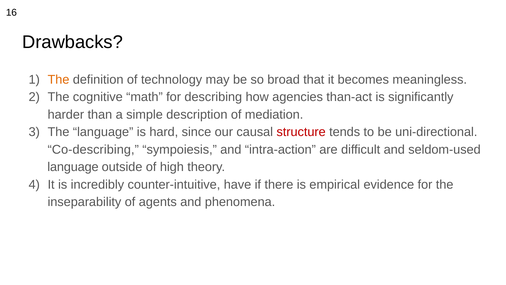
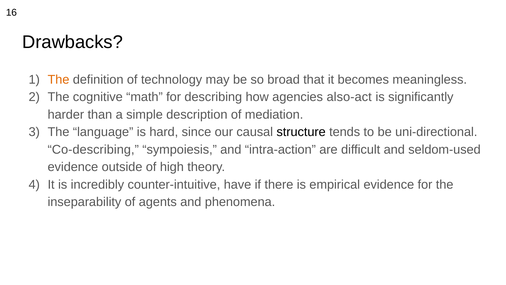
than-act: than-act -> also-act (349, 97)
structure colour: red -> black (301, 132)
language: language -> evidence (73, 167)
